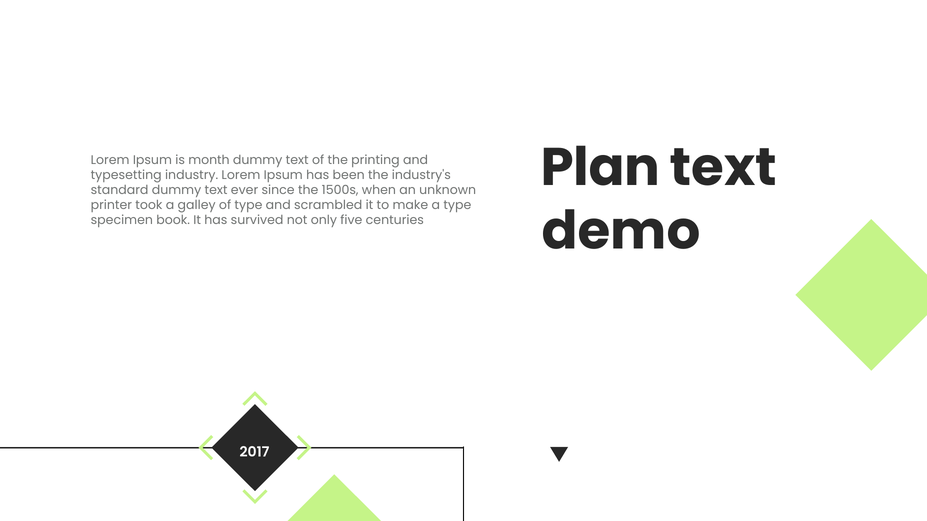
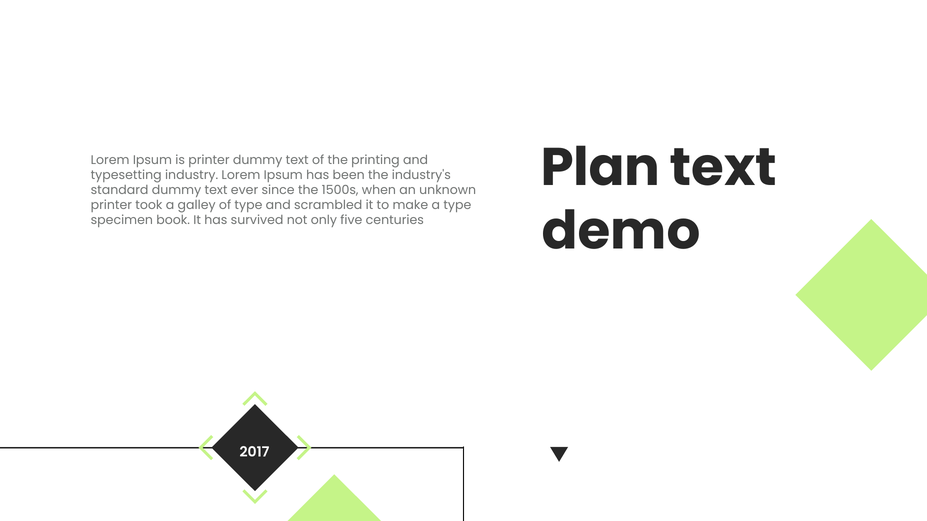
is month: month -> printer (209, 160)
